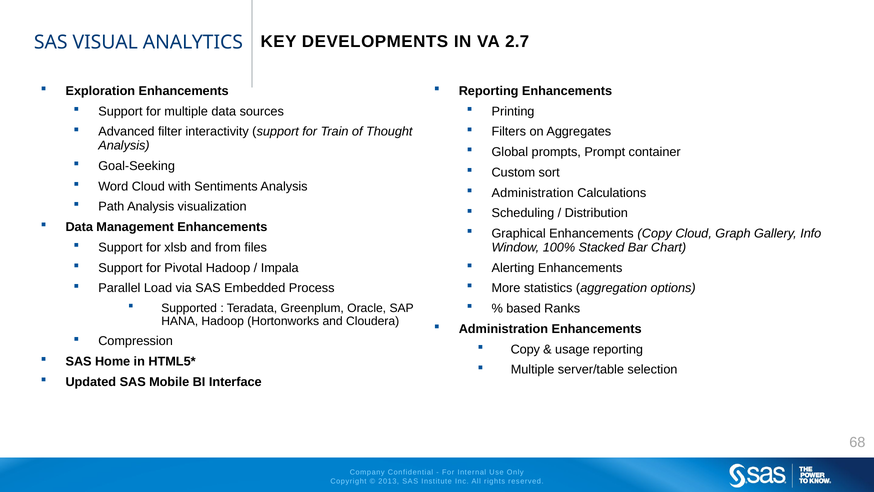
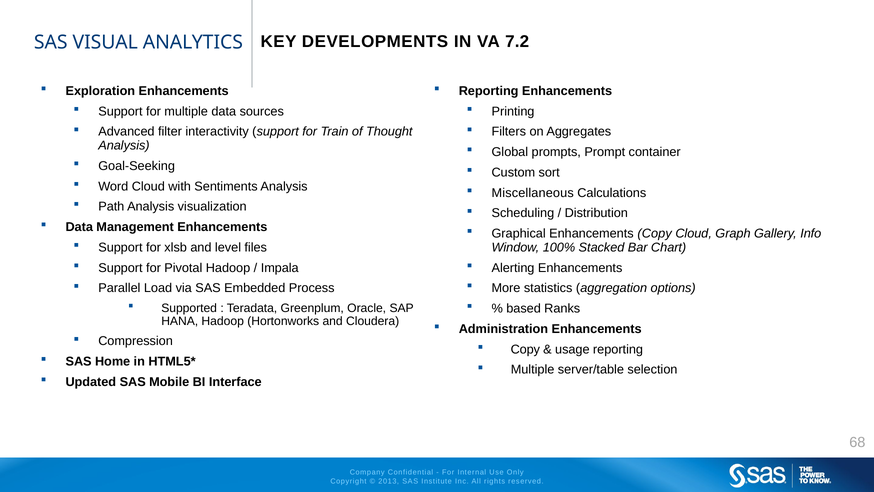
2.7: 2.7 -> 7.2 (517, 42)
Administration: Administration -> Miscellaneous (533, 193)
from: from -> level (228, 247)
